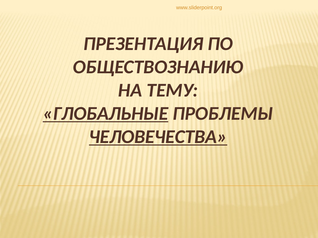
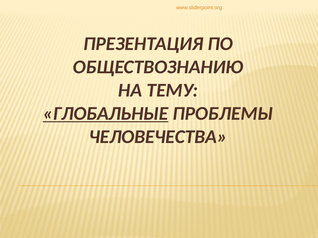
ЧЕЛОВЕЧЕСТВА underline: present -> none (158, 137)
